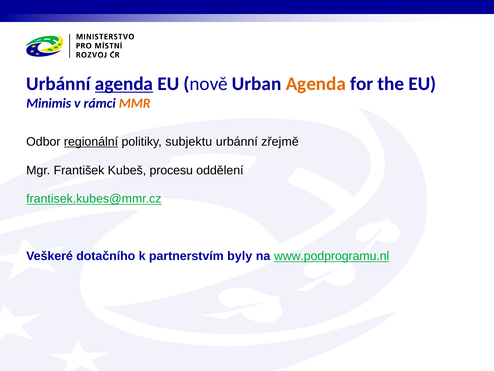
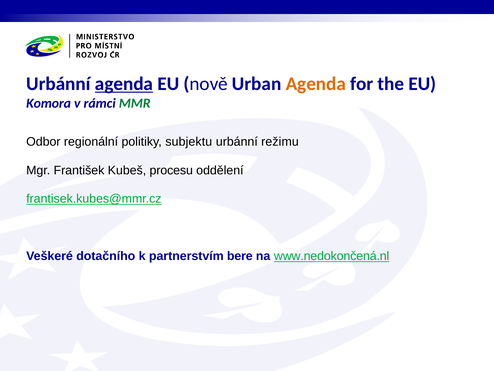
Minimis: Minimis -> Komora (49, 103)
MMR colour: orange -> green (135, 103)
regionální underline: present -> none (91, 141)
zřejmě: zřejmě -> režimu (280, 141)
byly: byly -> bere (240, 256)
www.podprogramu.nl: www.podprogramu.nl -> www.nedokončená.nl (332, 256)
